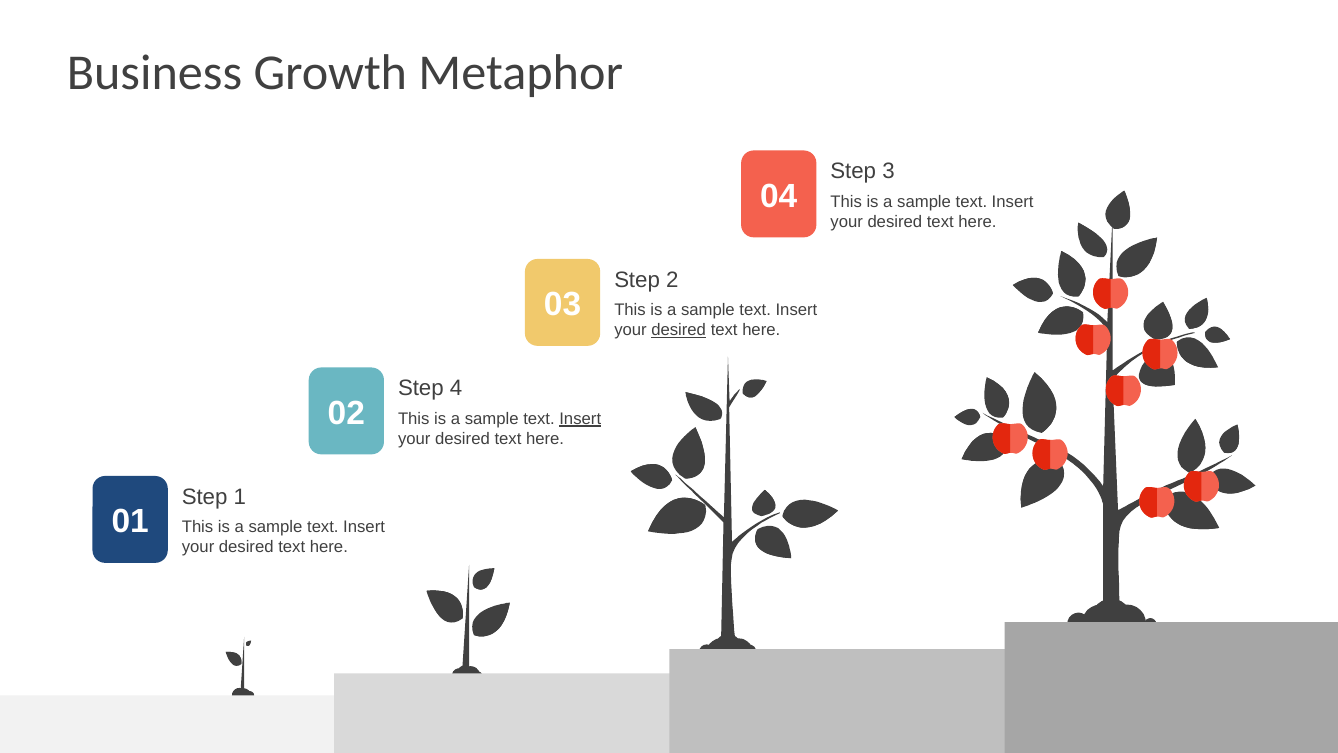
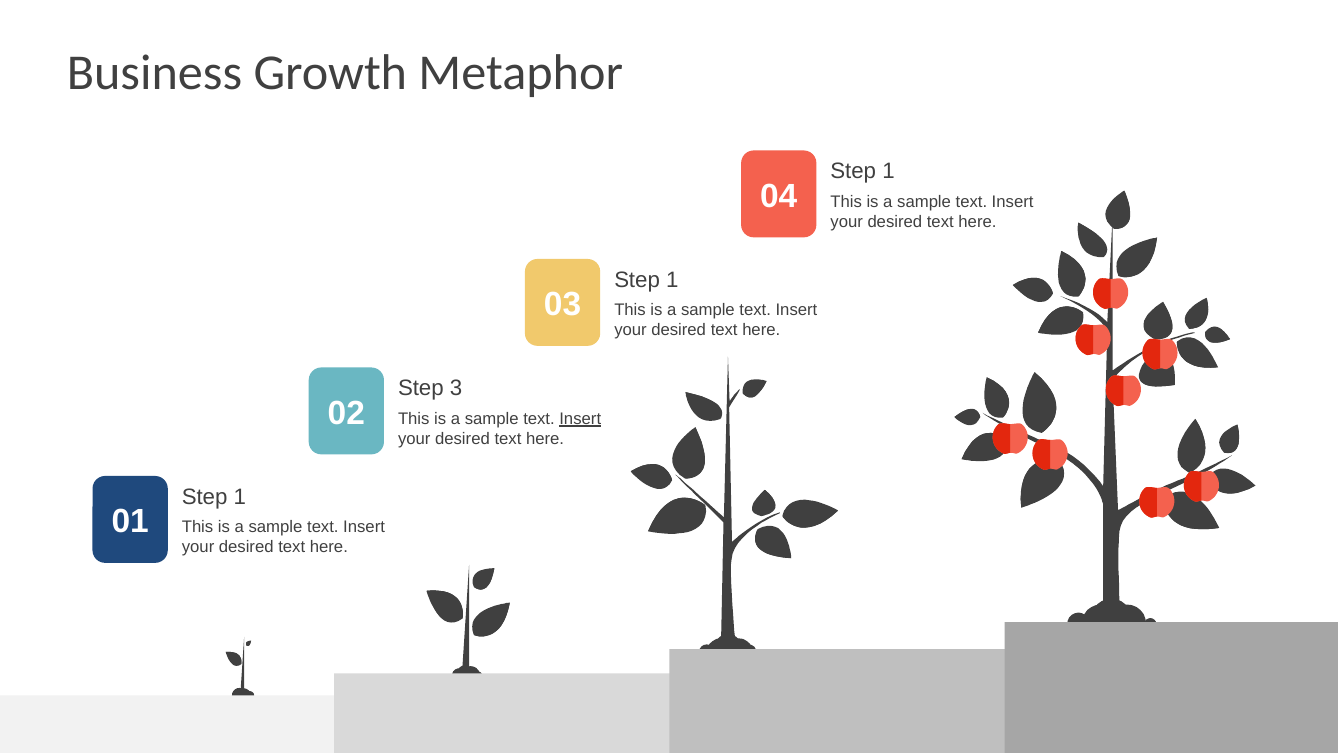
3: 3 -> 1 (888, 171)
2: 2 -> 1 (672, 280)
desired underline: present -> none (679, 330)
4: 4 -> 3 (456, 388)
